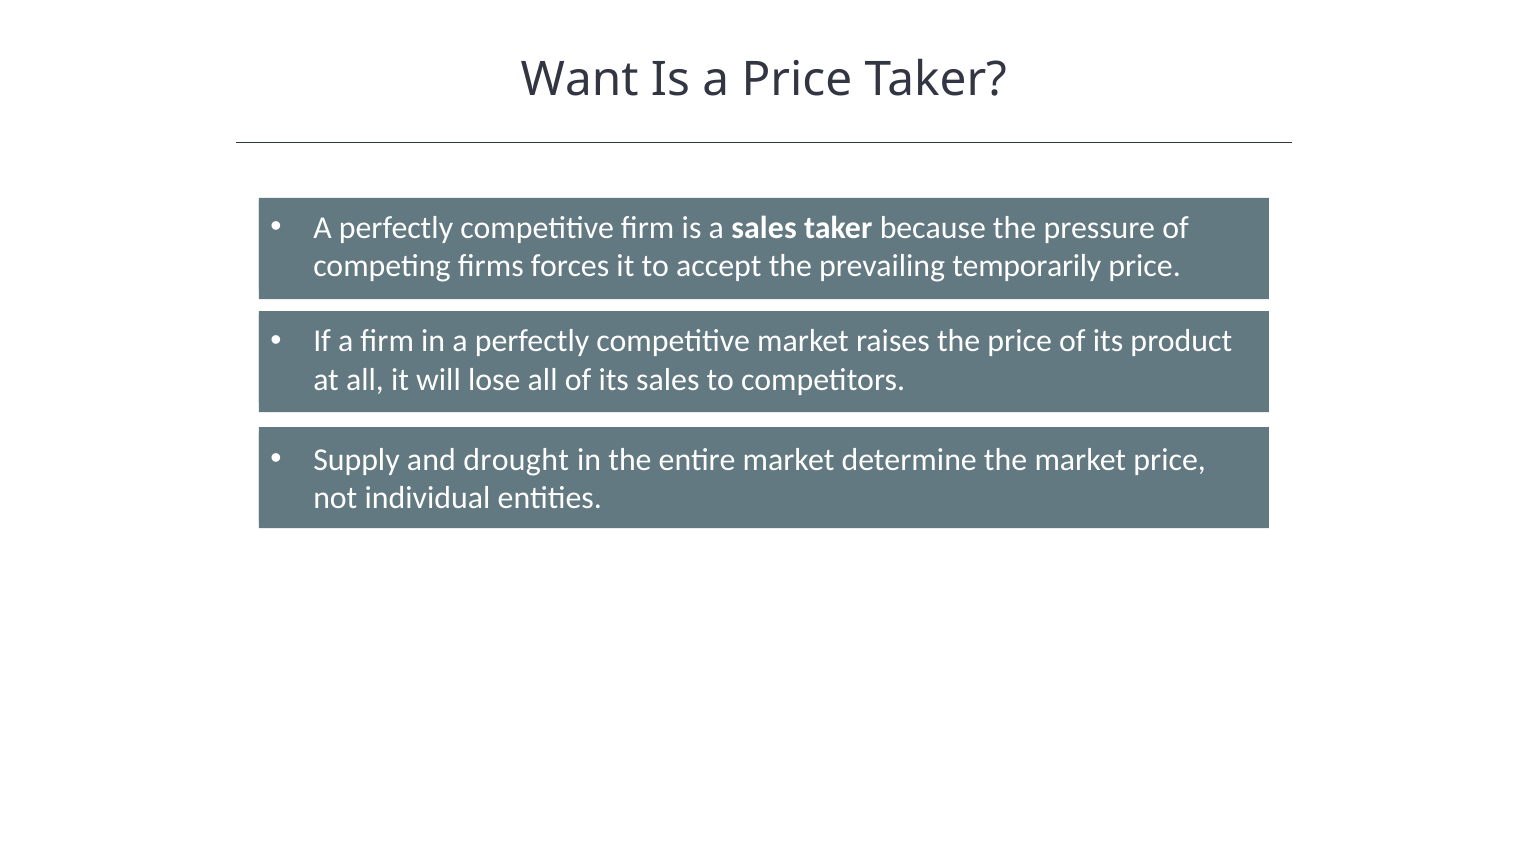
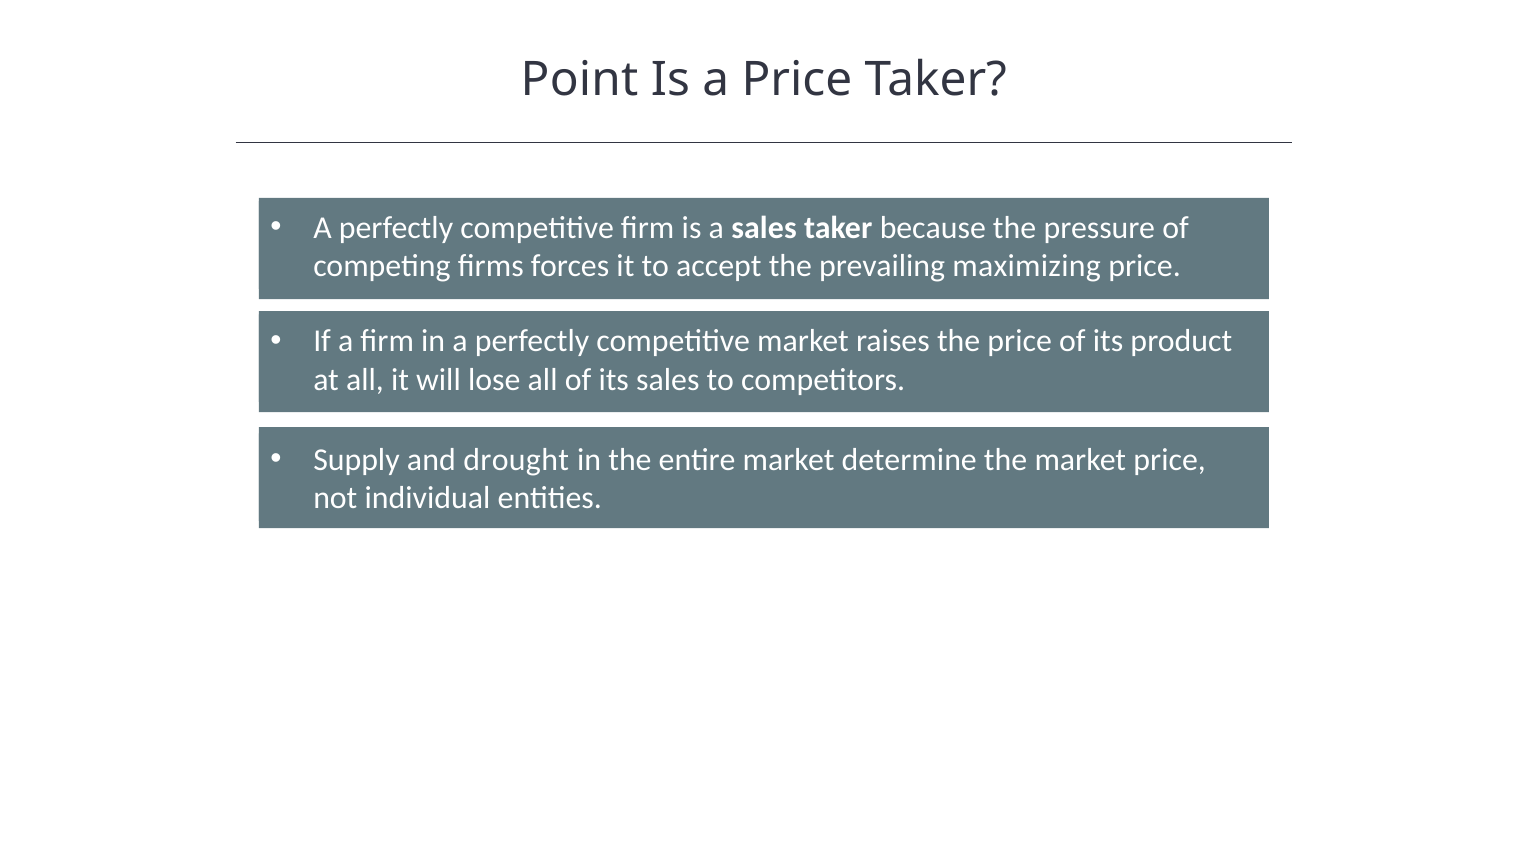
Want: Want -> Point (580, 80)
temporarily: temporarily -> maximizing (1027, 267)
